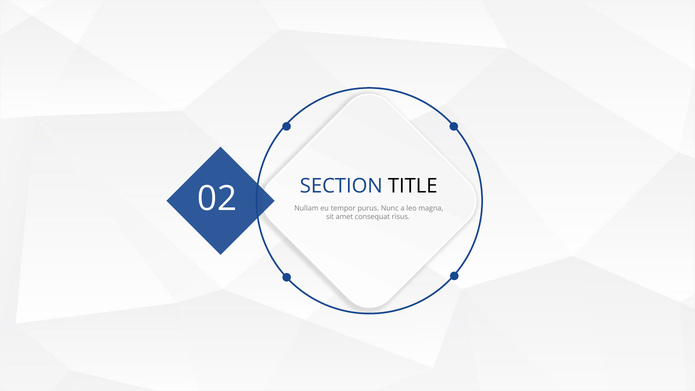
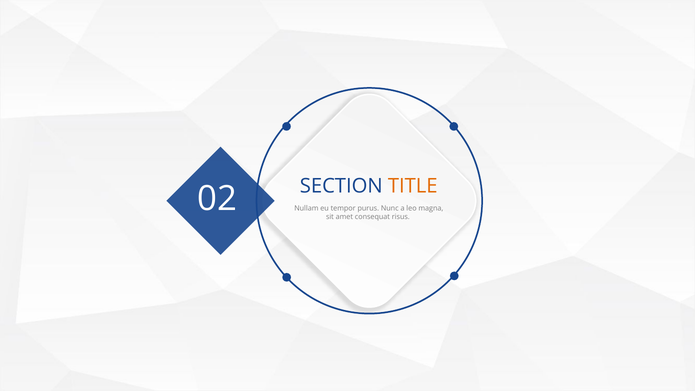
TITLE colour: black -> orange (413, 186)
